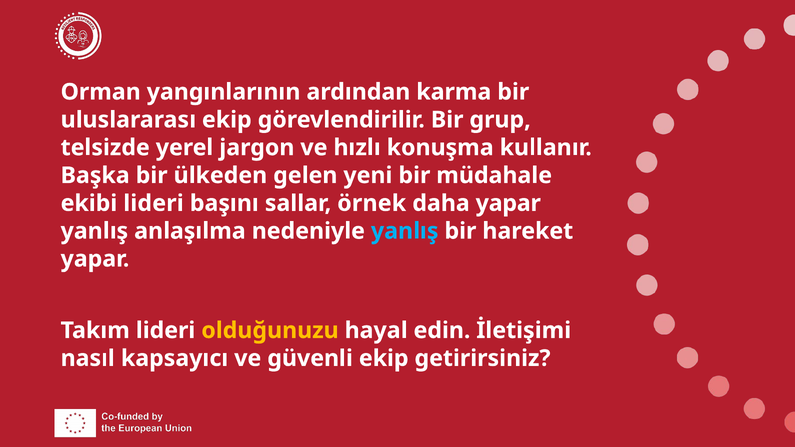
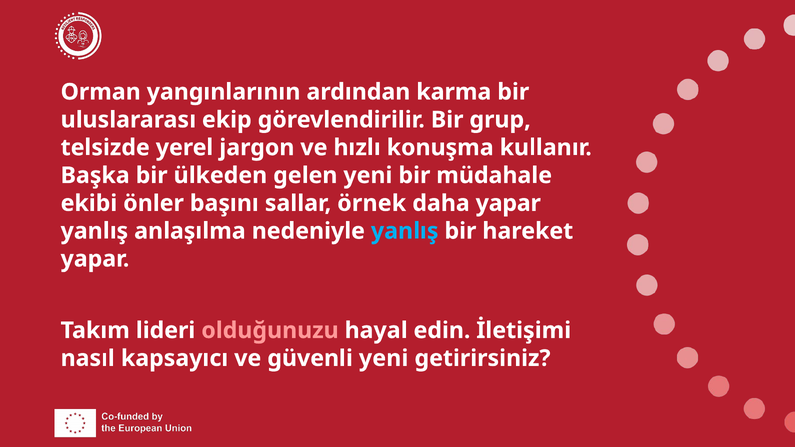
ekibi lideri: lideri -> önler (154, 203)
olduğunuzu colour: yellow -> pink (270, 331)
güvenli ekip: ekip -> yeni (384, 358)
